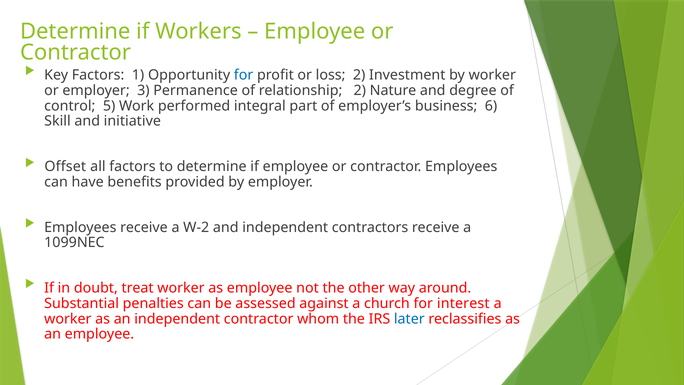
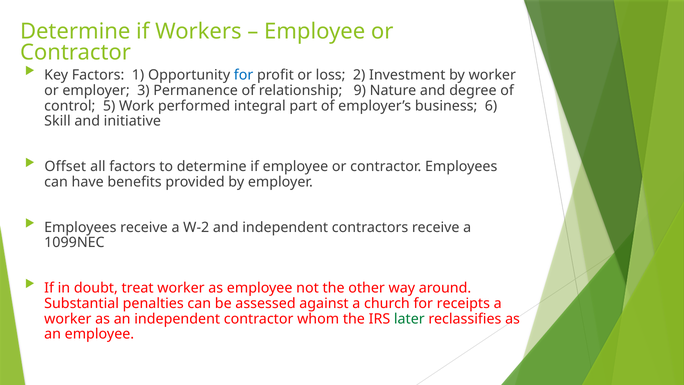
relationship 2: 2 -> 9 (360, 90)
interest: interest -> receipts (463, 303)
later colour: blue -> green (409, 319)
